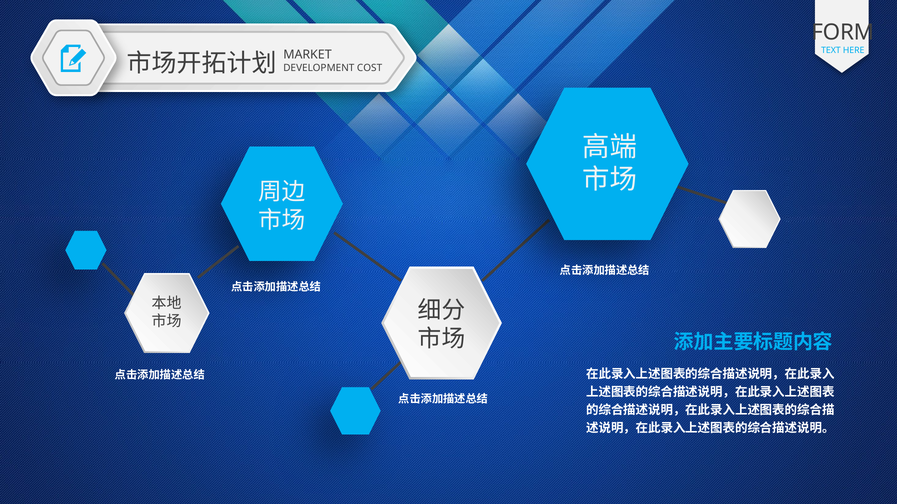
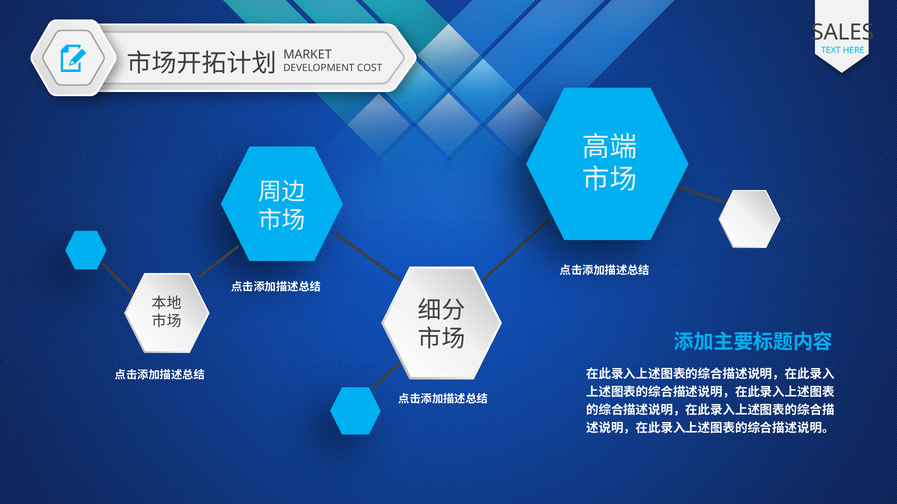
FORM: FORM -> SALES (843, 33)
